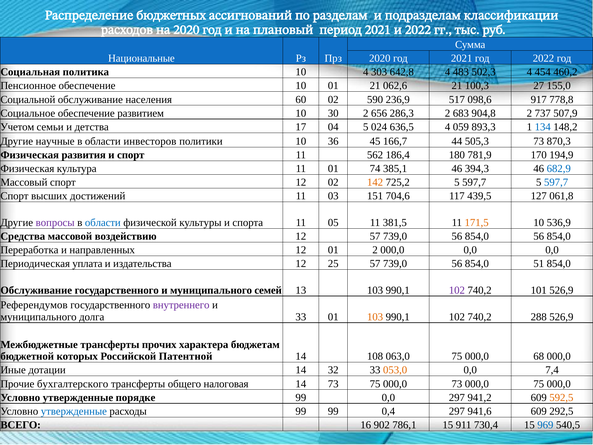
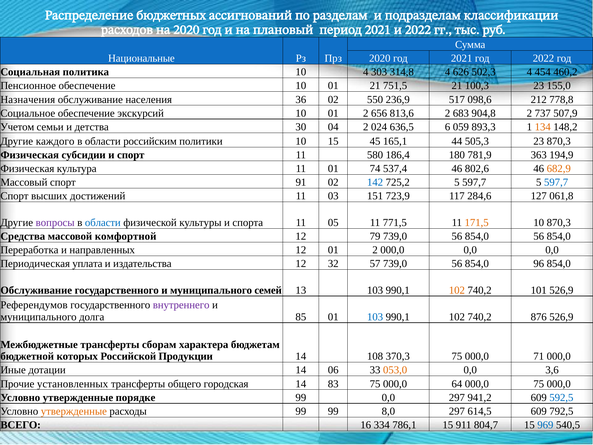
642,8: 642,8 -> 314,8 (402, 72)
483: 483 -> 626 (461, 72)
062,6: 062,6 -> 751,5 (395, 86)
100,3 27: 27 -> 23 (539, 86)
Социальной: Социальной -> Назначения (28, 99)
60: 60 -> 36 (301, 99)
590: 590 -> 550 (375, 99)
917: 917 -> 212 (539, 99)
развитием: развитием -> экскурсий (141, 113)
30: 30 -> 01 (333, 113)
286,3: 286,3 -> 813,6 (402, 113)
17: 17 -> 30 (301, 127)
04 5: 5 -> 2 (366, 127)
636,5 4: 4 -> 6 (448, 127)
134 colour: blue -> orange (543, 127)
научные: научные -> каждого (55, 141)
инвесторов: инвесторов -> российским (150, 141)
10 36: 36 -> 15 (333, 141)
166,7: 166,7 -> 165,1 (395, 141)
505,3 73: 73 -> 23 (539, 141)
развития: развития -> субсидии (84, 155)
562: 562 -> 580 (375, 155)
170: 170 -> 363 (539, 155)
385,1: 385,1 -> 537,4 (395, 169)
394,3: 394,3 -> 802,6 (477, 169)
682,9 colour: blue -> orange (559, 169)
спорт 12: 12 -> 91 (301, 182)
142 colour: orange -> blue (375, 182)
704,6: 704,6 -> 723,9 (398, 196)
439,5: 439,5 -> 284,6 (479, 196)
381,5: 381,5 -> 771,5 (395, 222)
10 536,9: 536,9 -> 870,3 (559, 222)
воздействию: воздействию -> комфортной (126, 236)
12 57: 57 -> 79 (375, 236)
25: 25 -> 32 (333, 264)
51: 51 -> 96 (539, 264)
102 colour: purple -> orange (457, 290)
долга 33: 33 -> 85 (301, 317)
103 colour: orange -> blue (375, 317)
288: 288 -> 876 (539, 317)
прочих: прочих -> сборам (159, 344)
Патентной: Патентной -> Продукции (186, 356)
063,0: 063,0 -> 370,3 (398, 356)
68: 68 -> 71 (539, 356)
32: 32 -> 06 (333, 370)
7,4: 7,4 -> 3,6 (552, 370)
бухгалтерского: бухгалтерского -> установленных (73, 384)
налоговая: налоговая -> городская (226, 384)
14 73: 73 -> 83 (333, 384)
000,0 73: 73 -> 64 (457, 384)
592,5 colour: orange -> blue (561, 397)
утвержденные colour: blue -> orange (74, 411)
0,4: 0,4 -> 8,0 (388, 411)
941,6: 941,6 -> 614,5 (480, 411)
292,5: 292,5 -> 792,5 (561, 411)
902: 902 -> 334 (382, 425)
730,4: 730,4 -> 804,7 (486, 425)
